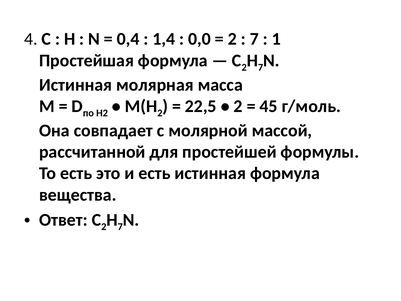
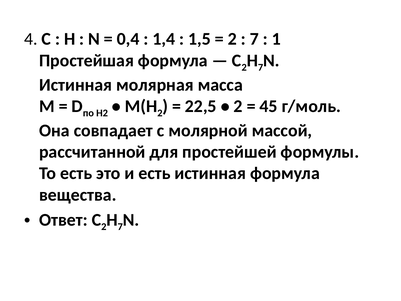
0,0: 0,0 -> 1,5 (199, 39)
